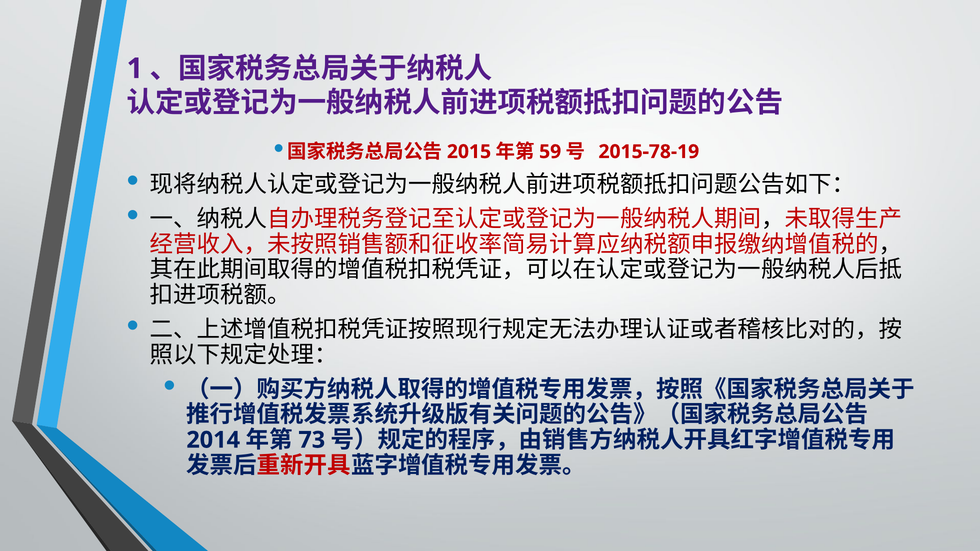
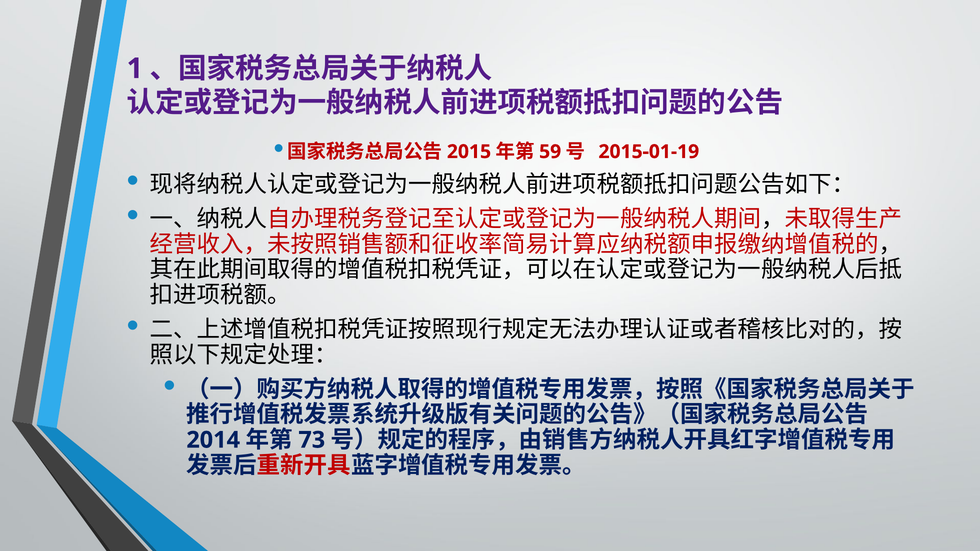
2015-78-19: 2015-78-19 -> 2015-01-19 (649, 152)
